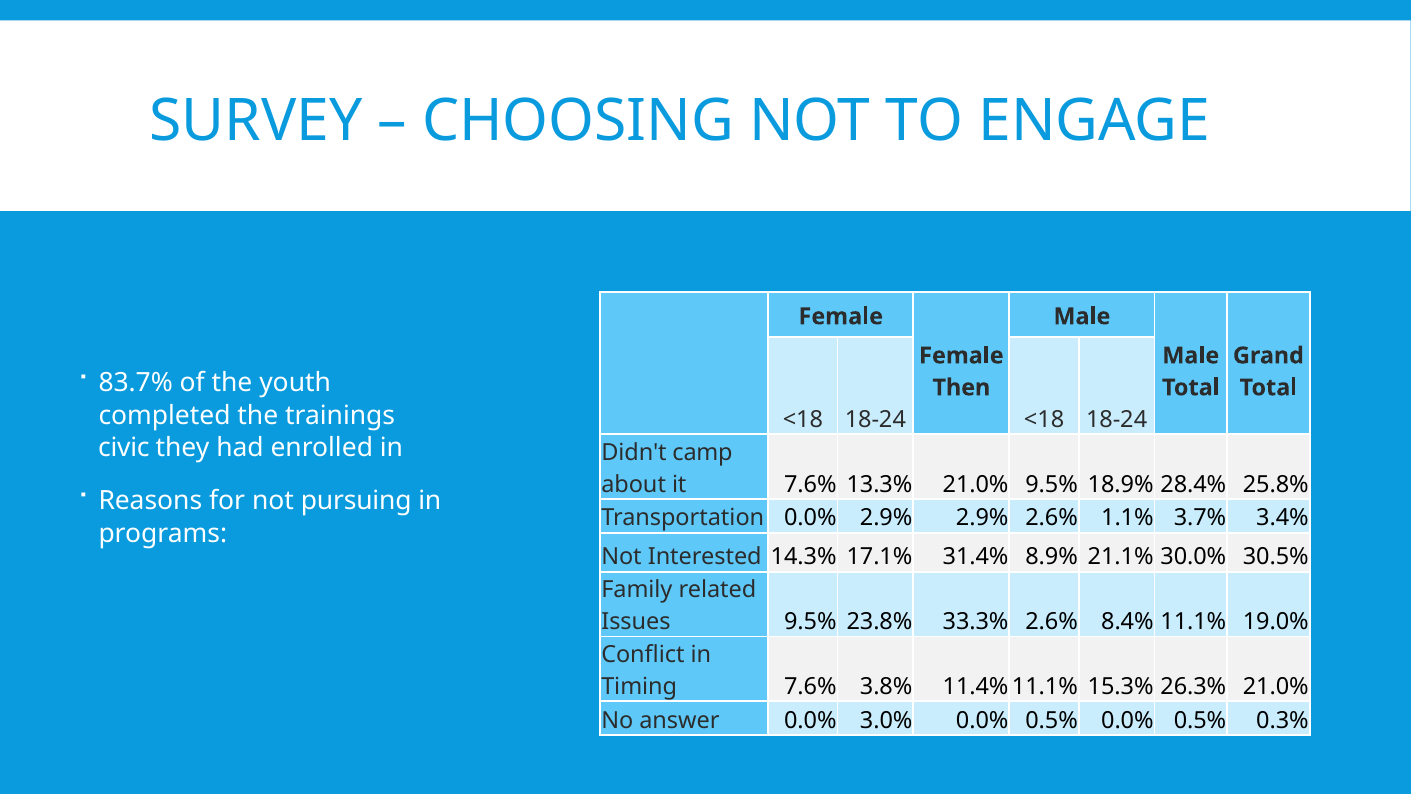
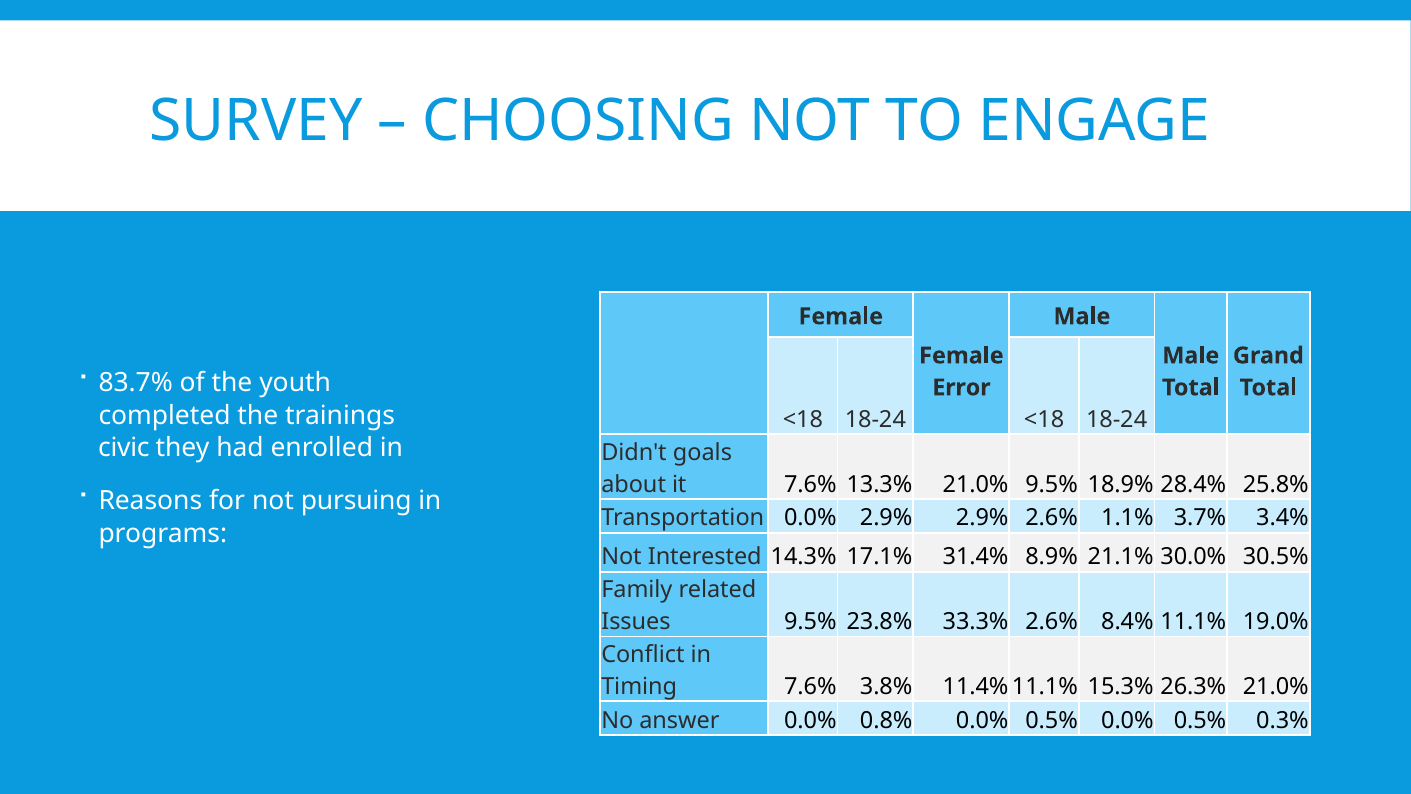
Then: Then -> Error (961, 387)
camp: camp -> goals (702, 452)
3.0%: 3.0% -> 0.8% (886, 720)
